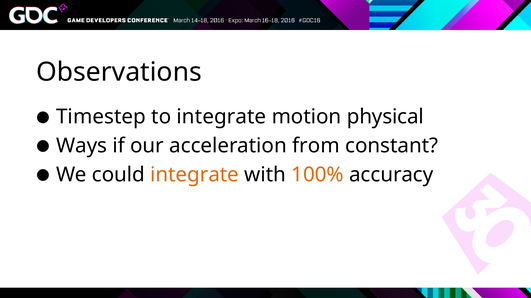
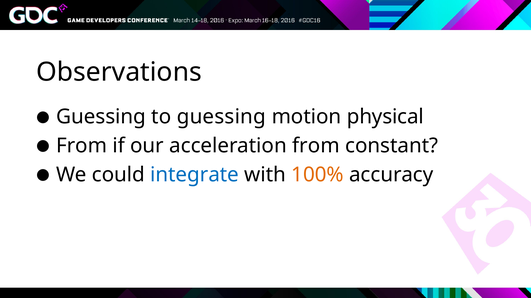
Timestep: Timestep -> Guessing (101, 117)
to integrate: integrate -> guessing (221, 117)
Ways: Ways -> From (82, 146)
integrate colour: orange -> blue (195, 175)
